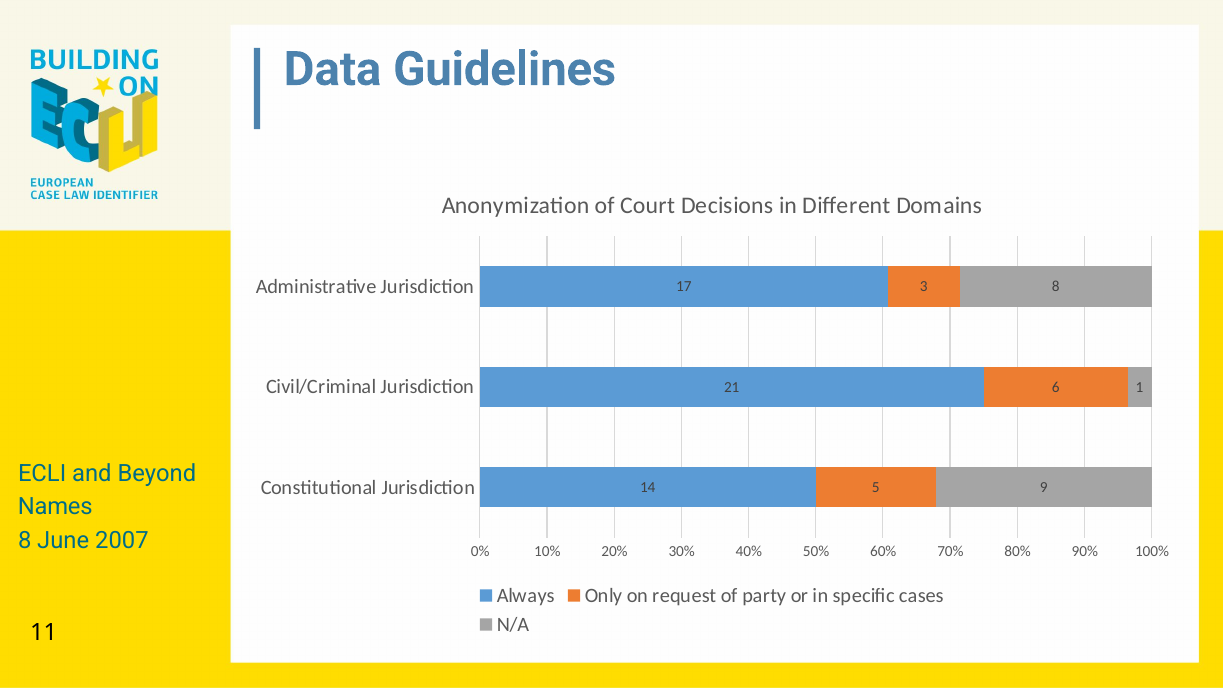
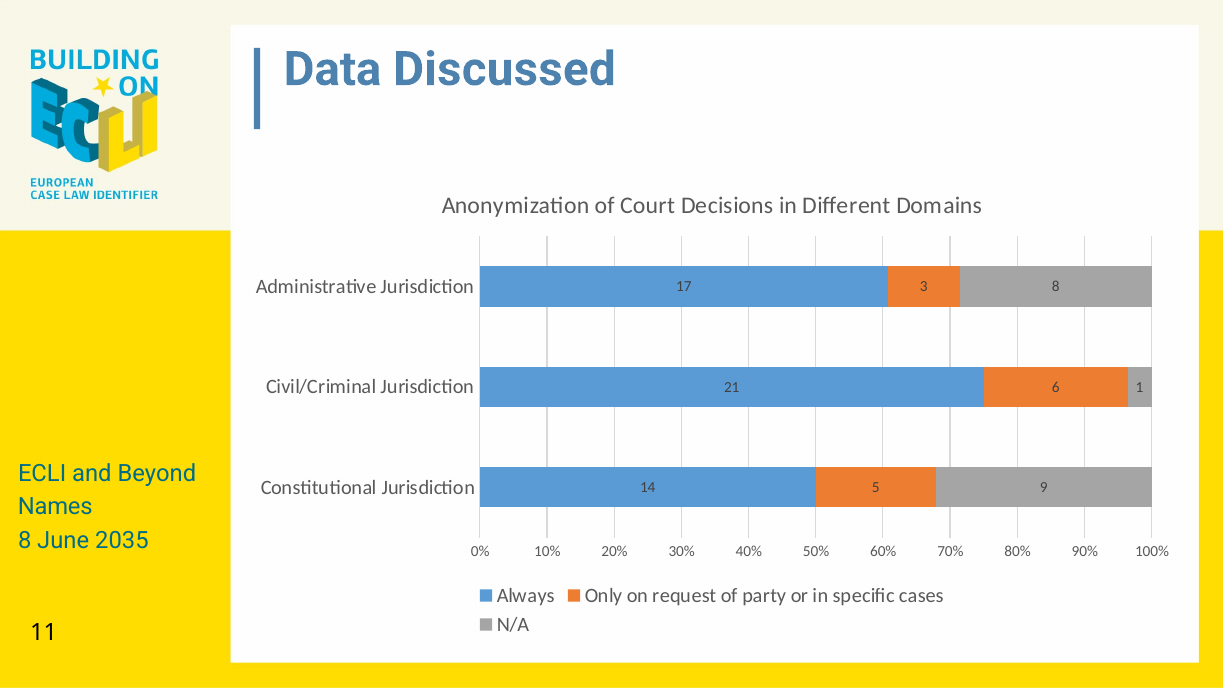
Guidelines: Guidelines -> Discussed (504, 69)
2007: 2007 -> 2035 (122, 540)
